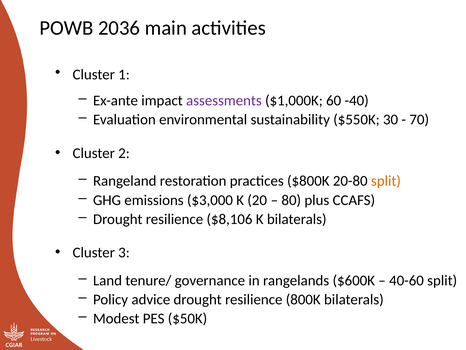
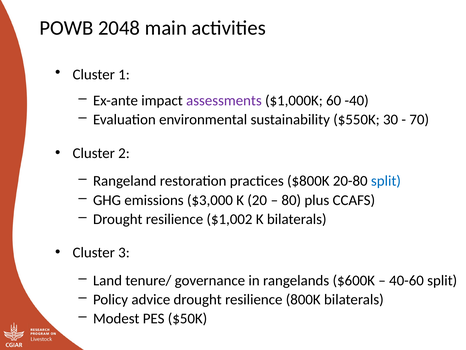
2036: 2036 -> 2048 (119, 28)
split colour: orange -> blue (386, 181)
$8,106: $8,106 -> $1,002 (229, 219)
